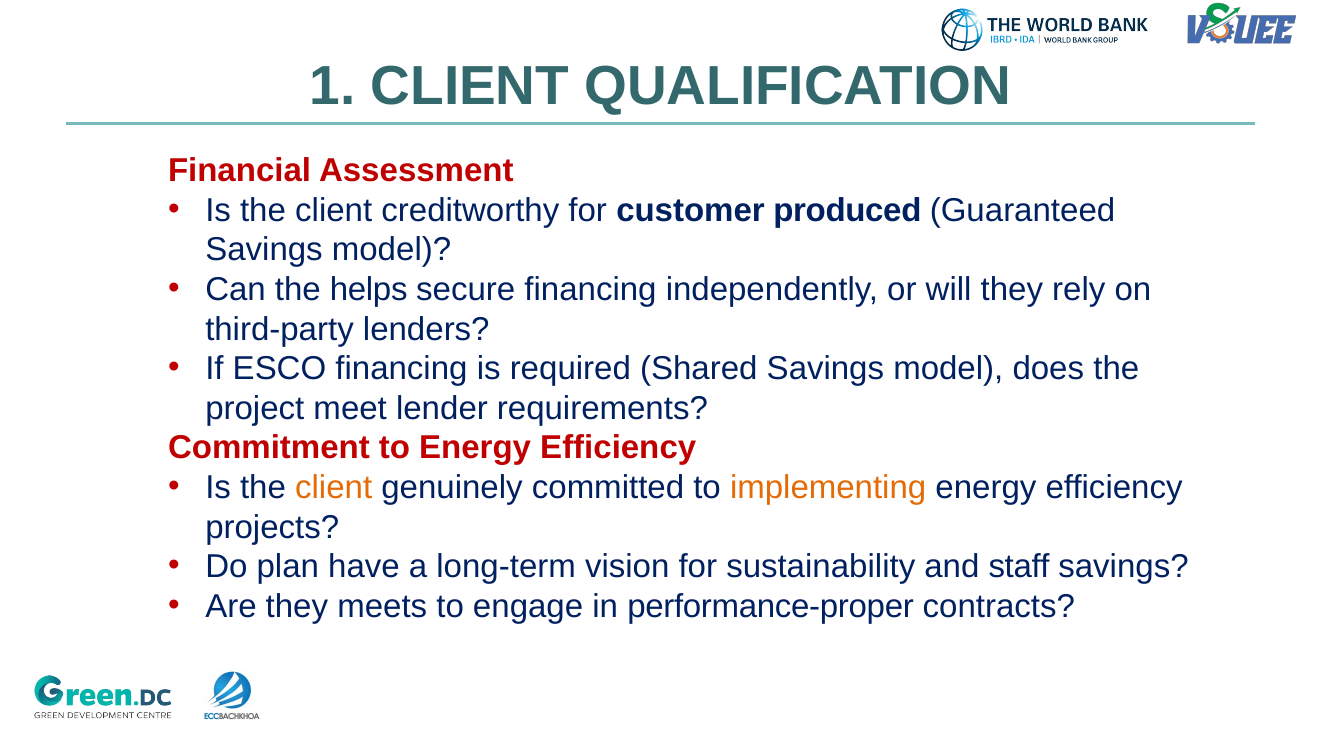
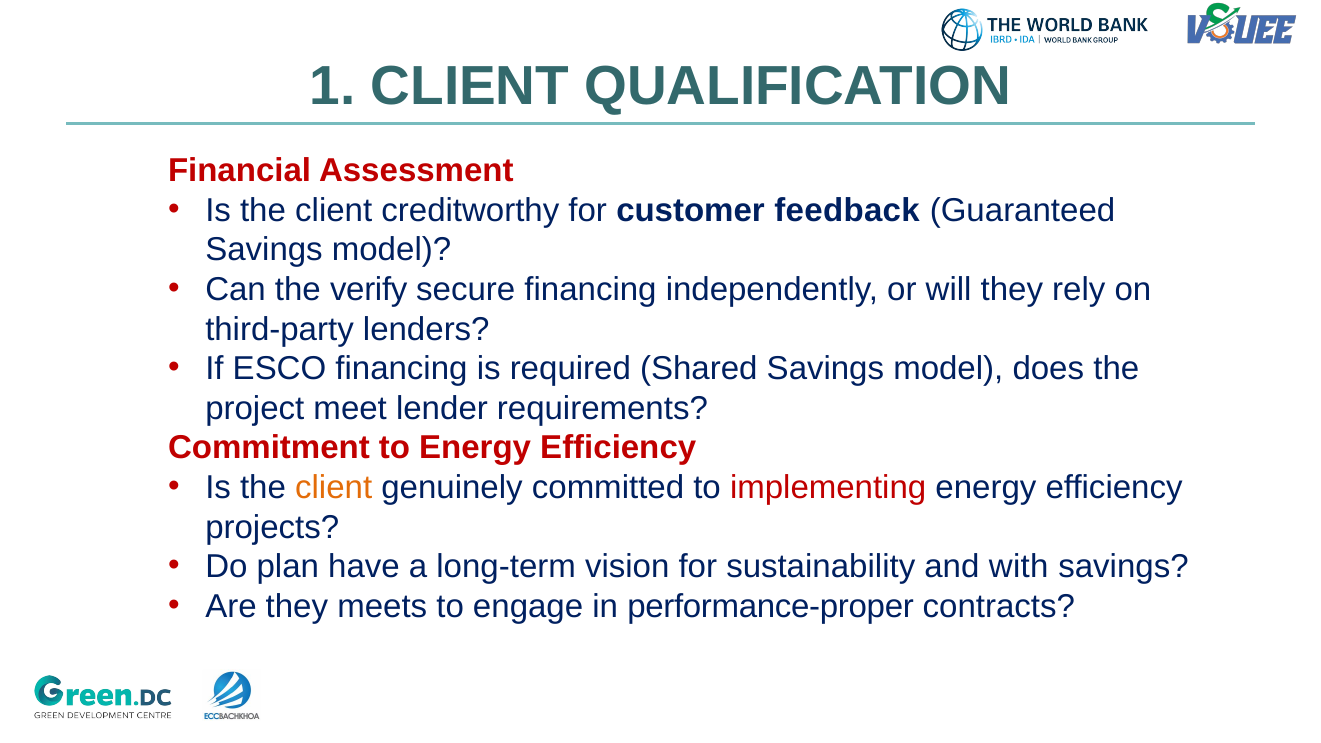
produced: produced -> feedback (847, 210)
helps: helps -> verify (369, 290)
implementing colour: orange -> red (828, 488)
staff: staff -> with (1019, 567)
